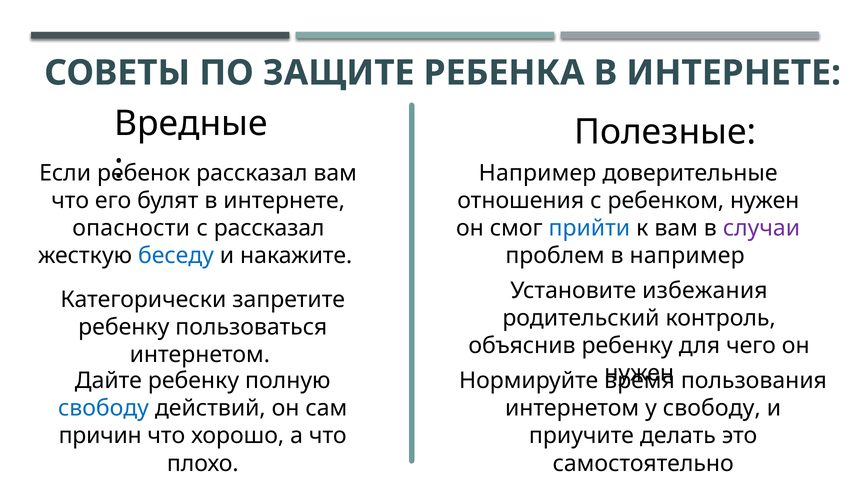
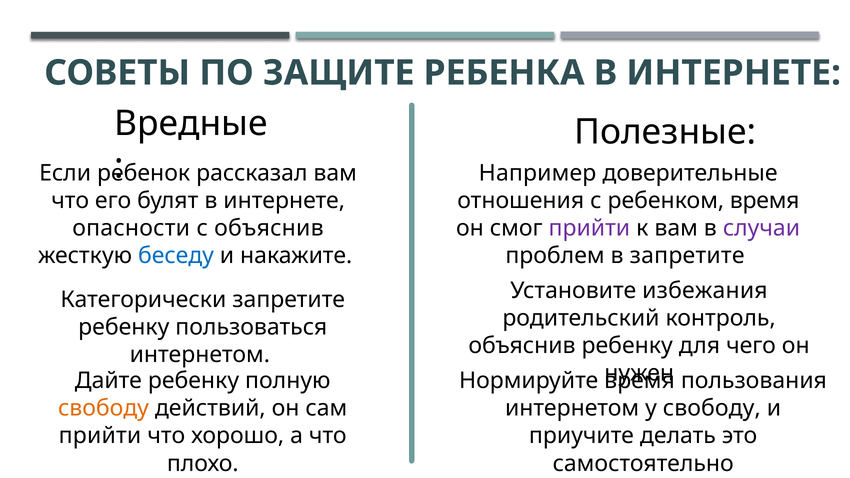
ребенком нужен: нужен -> время (765, 201)
с рассказал: рассказал -> объяснив (269, 228)
прийти colour: blue -> purple (589, 228)
в например: например -> запретите (687, 256)
свободу colour: blue -> orange (103, 408)
причин: причин -> прийти (100, 436)
